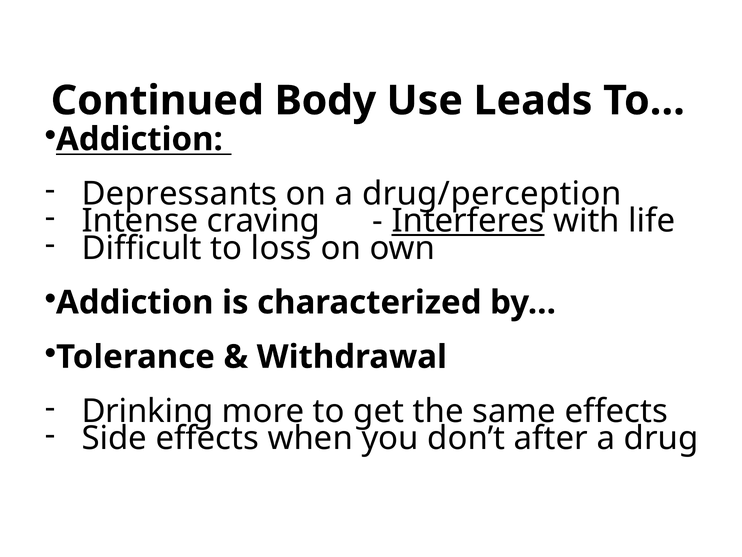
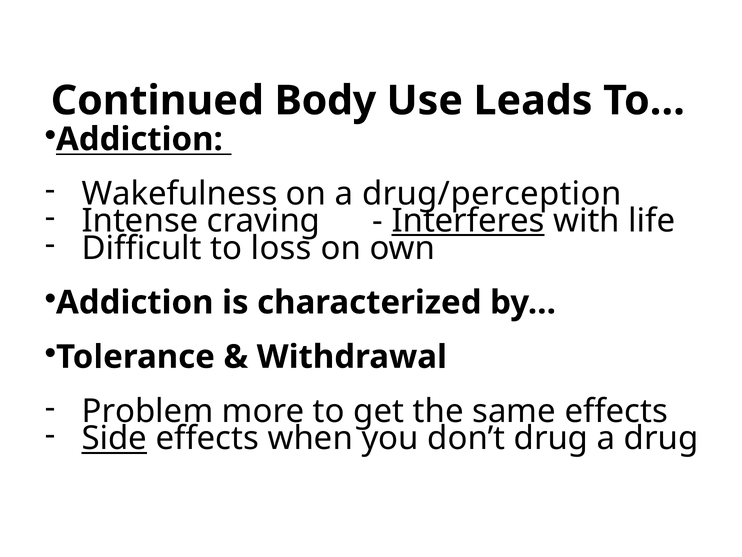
Depressants: Depressants -> Wakefulness (179, 194)
Drinking: Drinking -> Problem (147, 411)
Side underline: none -> present (114, 438)
don’t after: after -> drug (551, 438)
